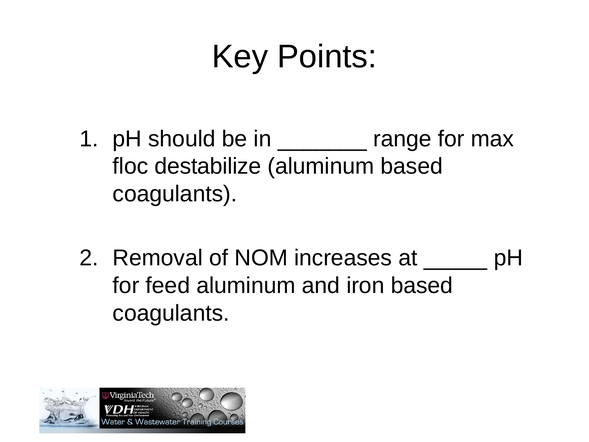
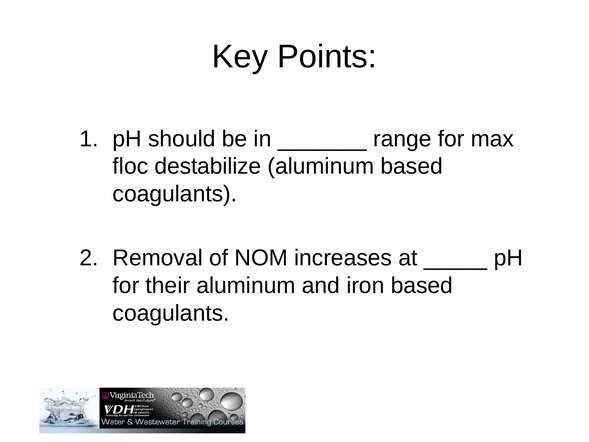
feed: feed -> their (168, 285)
